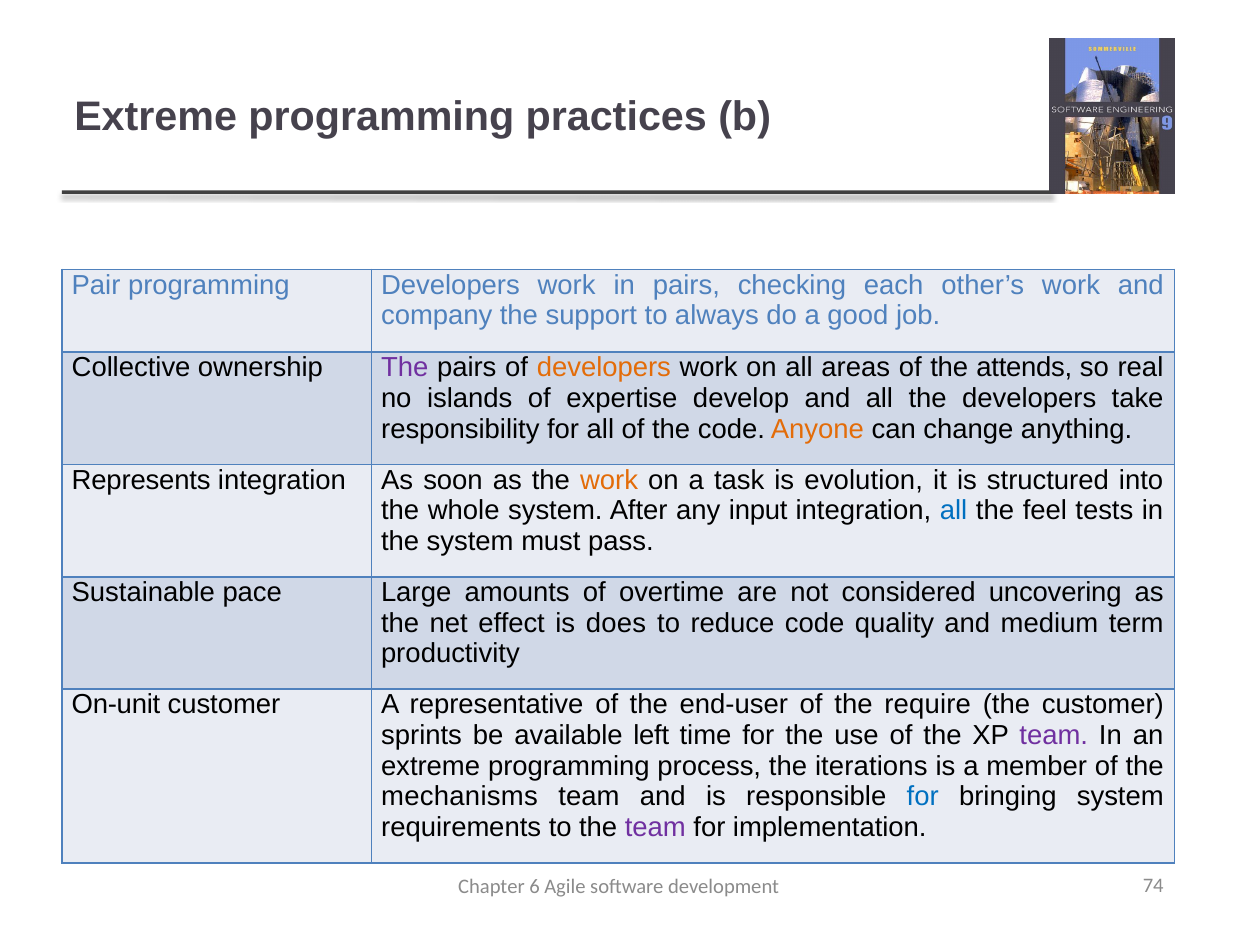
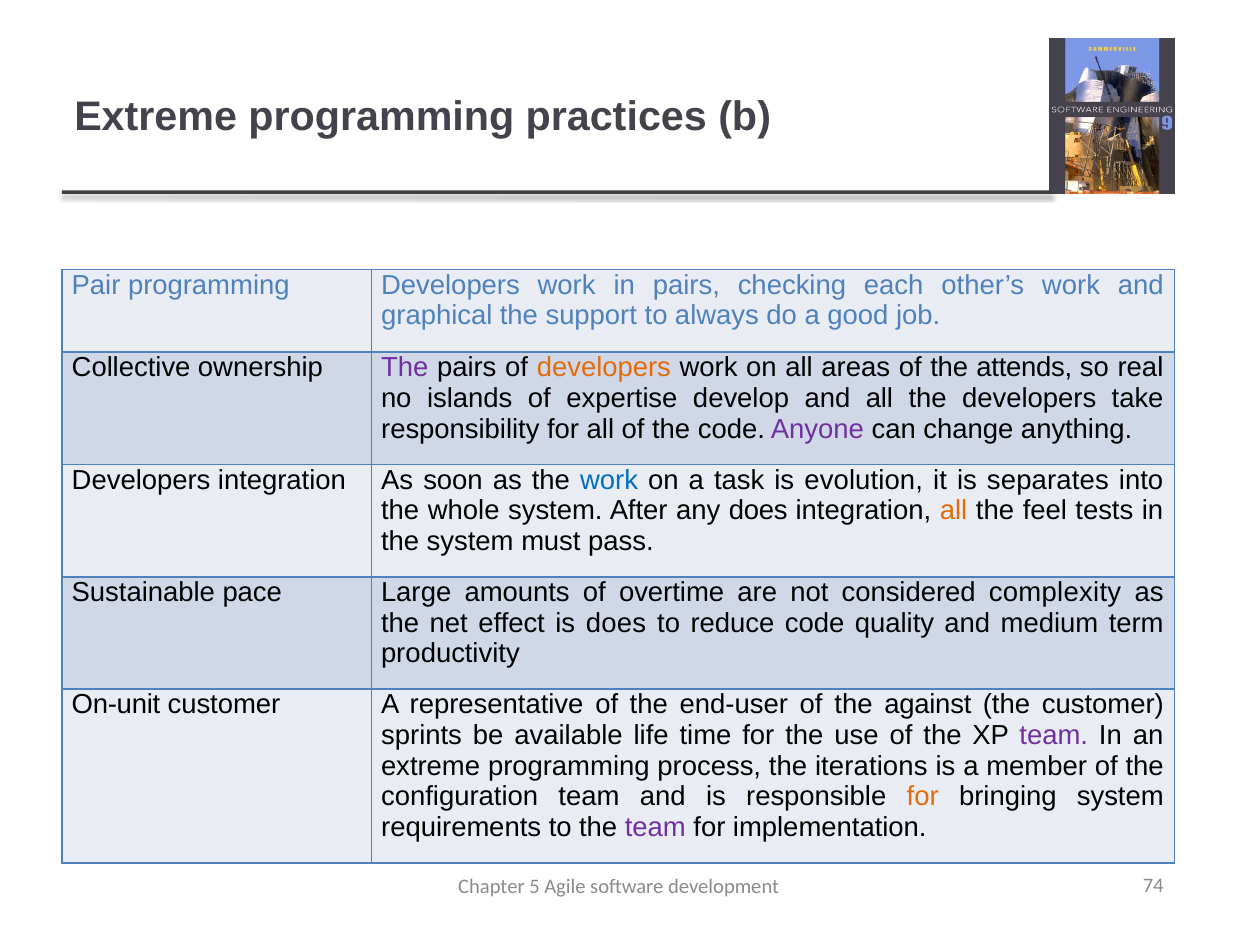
company: company -> graphical (437, 316)
Anyone colour: orange -> purple (817, 429)
Represents: Represents -> Developers (141, 480)
work colour: orange -> blue (609, 480)
structured: structured -> separates (1048, 480)
any input: input -> does (758, 511)
all colour: blue -> orange (954, 511)
uncovering: uncovering -> complexity (1055, 593)
require: require -> against (928, 705)
left: left -> life (651, 736)
mechanisms: mechanisms -> configuration (460, 797)
for colour: blue -> orange (923, 797)
6: 6 -> 5 (535, 887)
